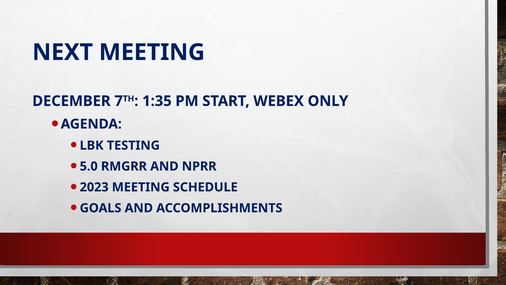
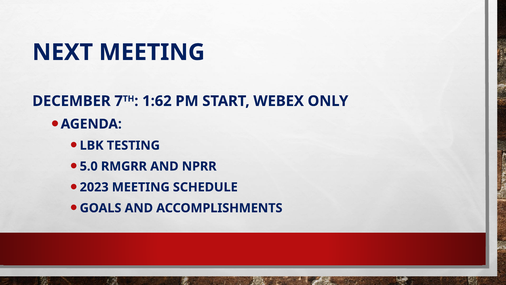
1:35: 1:35 -> 1:62 (157, 101)
